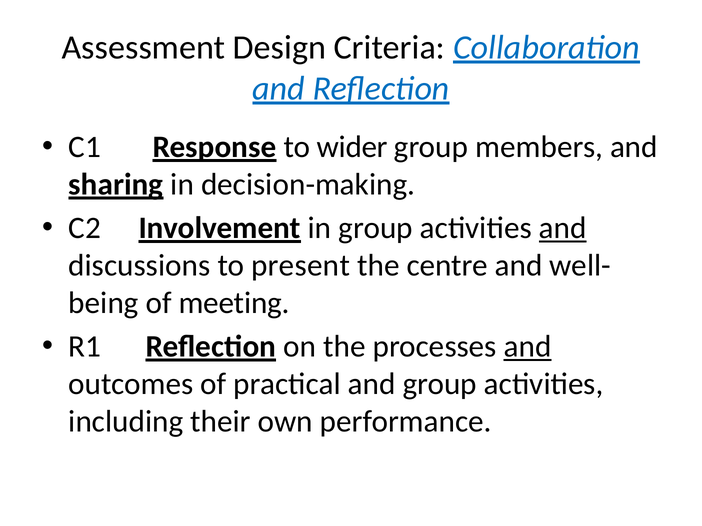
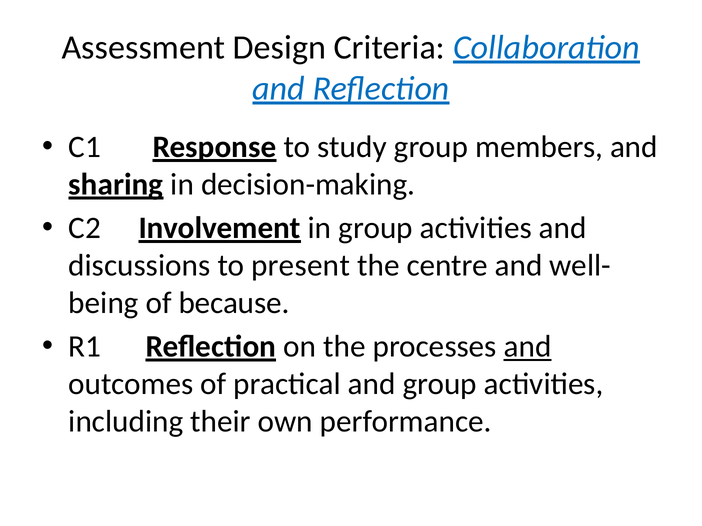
wider: wider -> study (352, 147)
and underline: present -> none (563, 228)
meeting: meeting -> because (234, 303)
